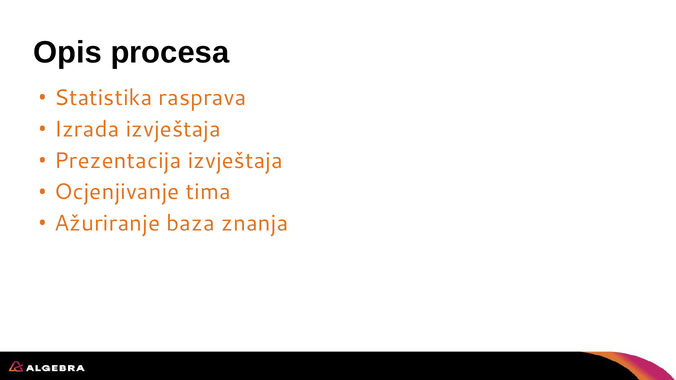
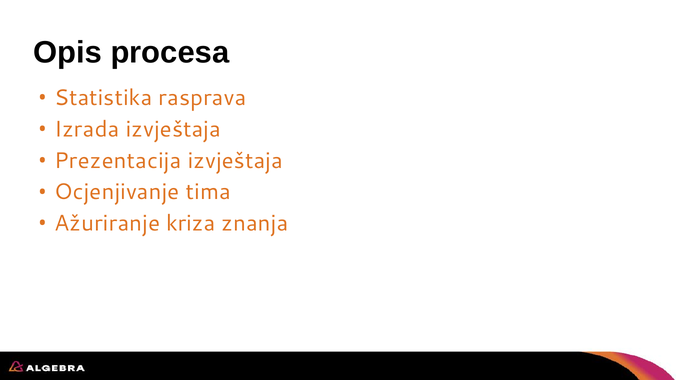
baza: baza -> kriza (191, 224)
